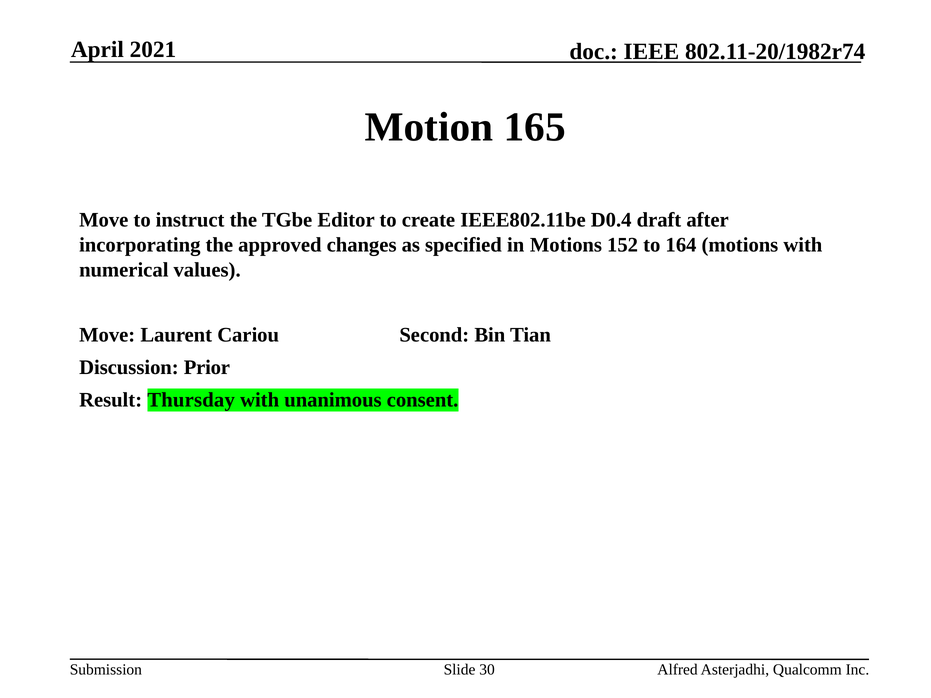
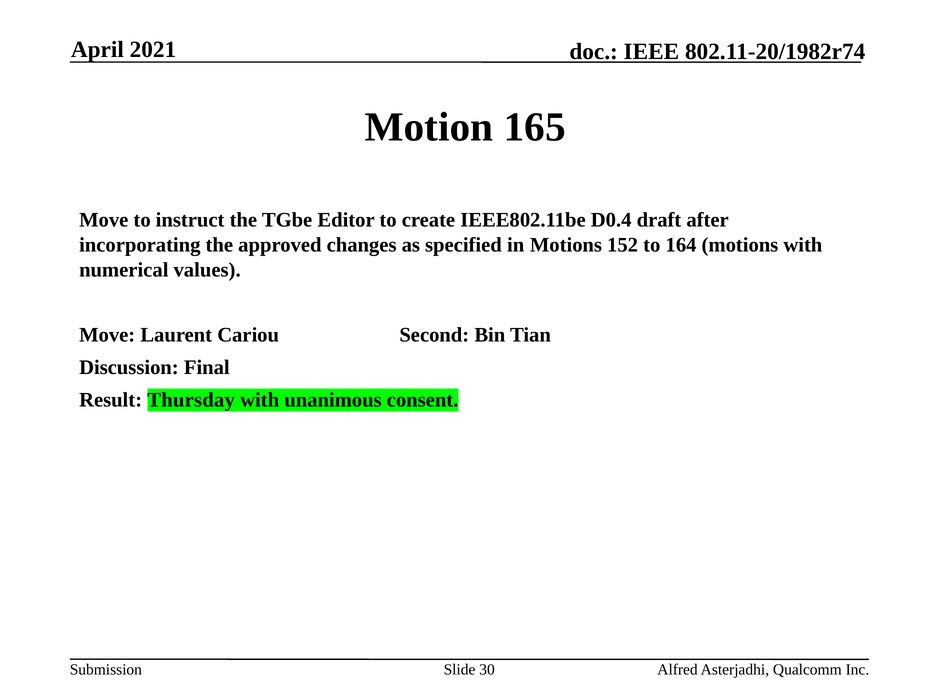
Prior: Prior -> Final (207, 368)
